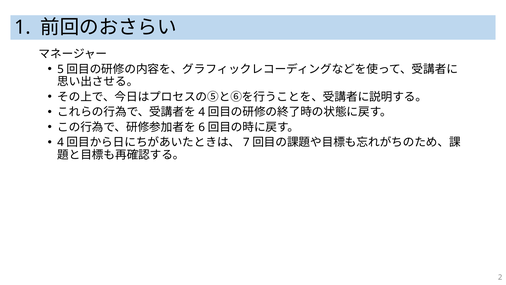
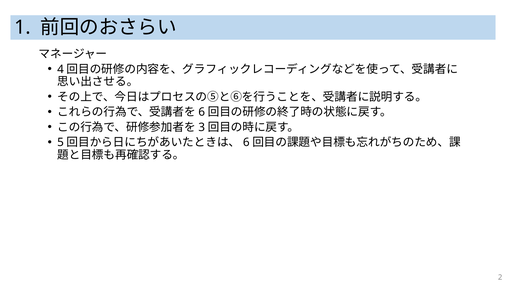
5: 5 -> 4 (61, 69)
4: 4 -> 6 (202, 112)
6: 6 -> 3 (202, 127)
4: 4 -> 5 (61, 142)
7: 7 -> 6 (246, 142)
